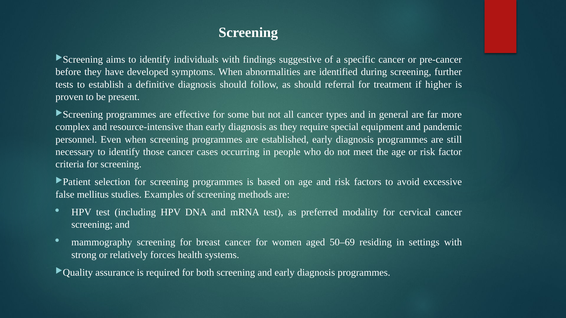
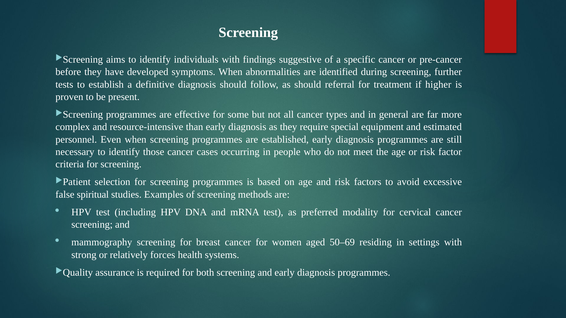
pandemic: pandemic -> estimated (443, 127)
mellitus: mellitus -> spiritual (93, 195)
